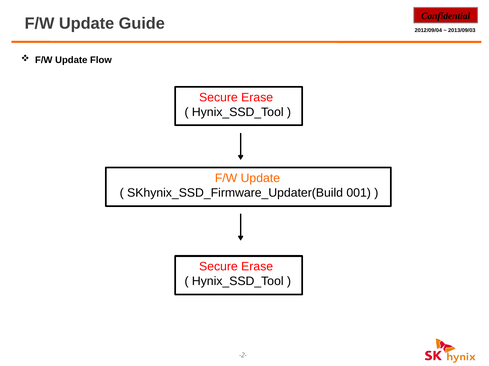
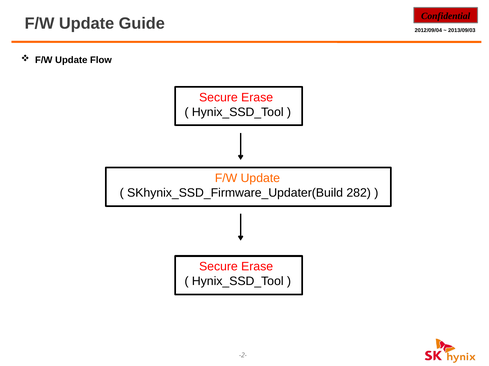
001: 001 -> 282 (359, 193)
